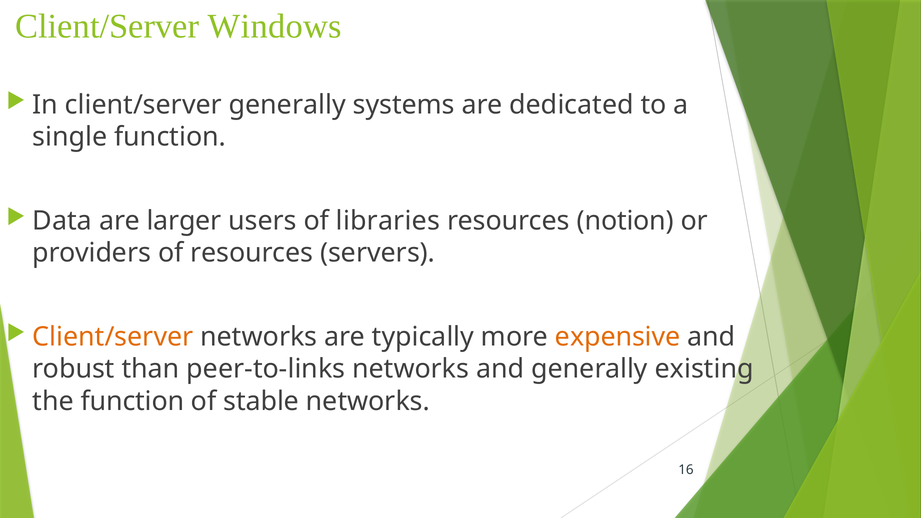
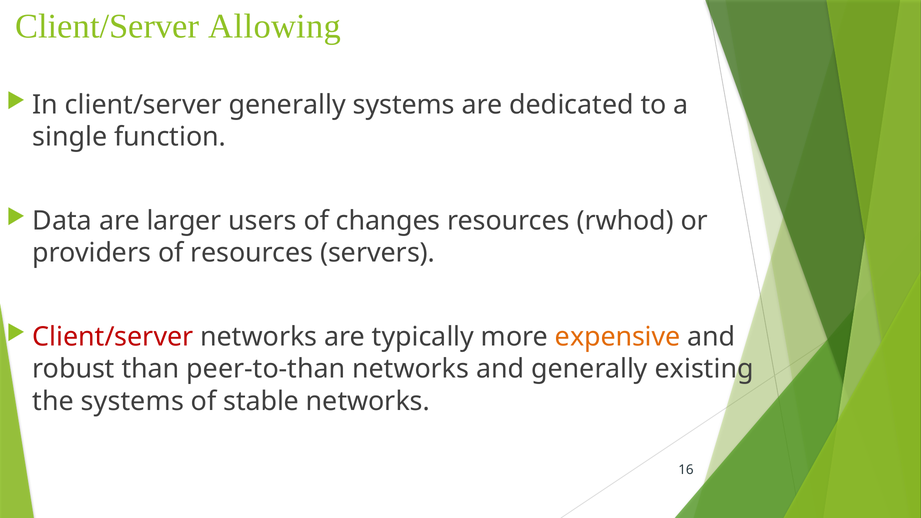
Windows: Windows -> Allowing (275, 27)
libraries: libraries -> changes (388, 221)
notion: notion -> rwhod (625, 221)
Client/server colour: orange -> red (113, 337)
peer-to-links: peer-to-links -> peer-to-than (266, 369)
the function: function -> systems (132, 401)
